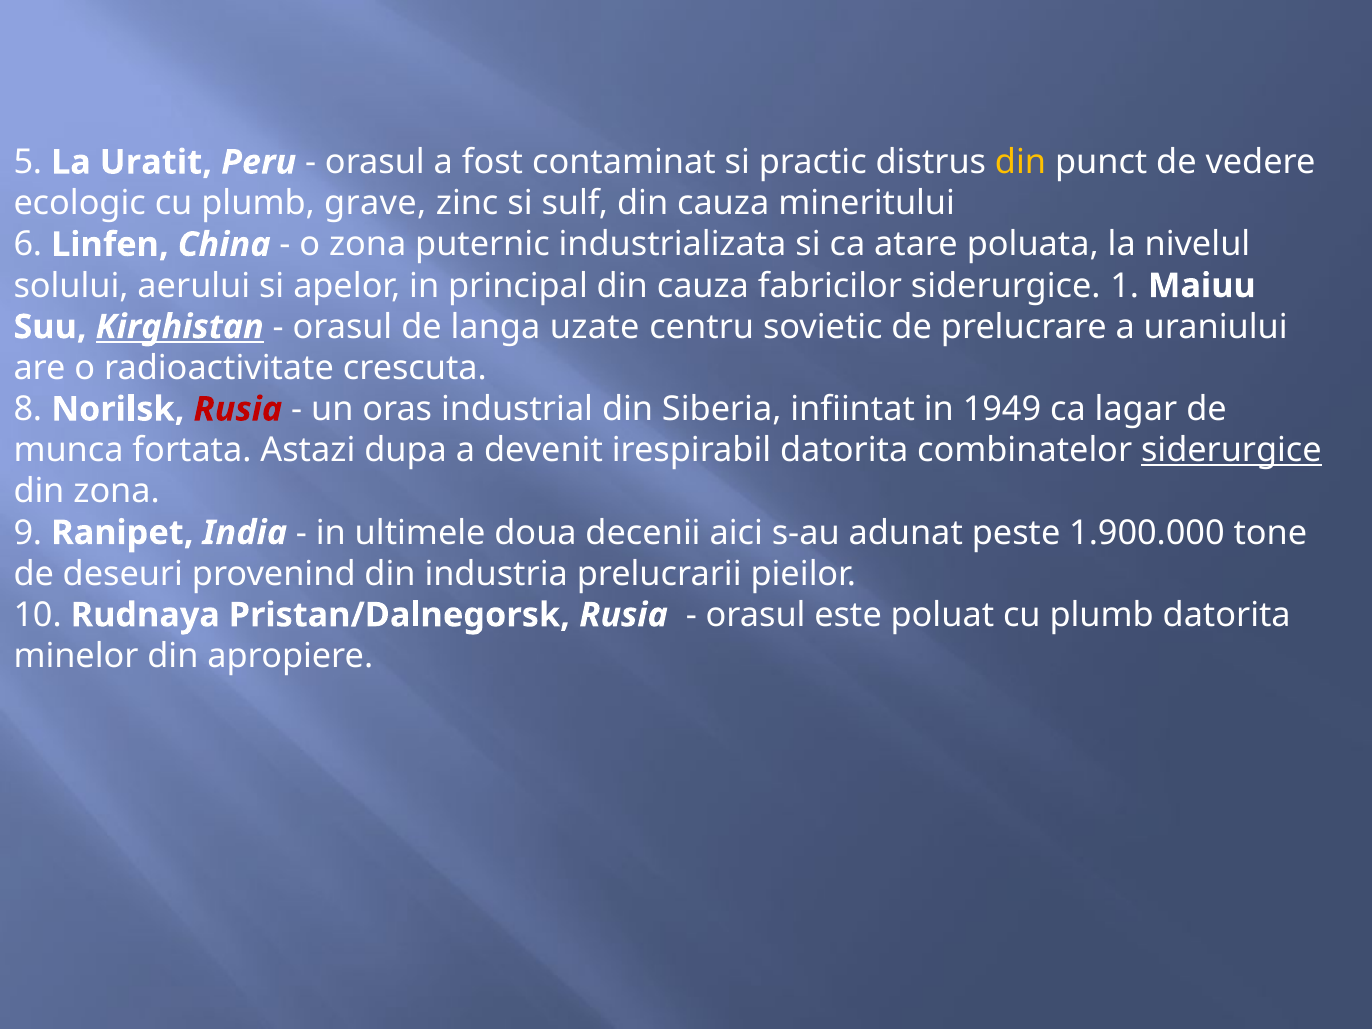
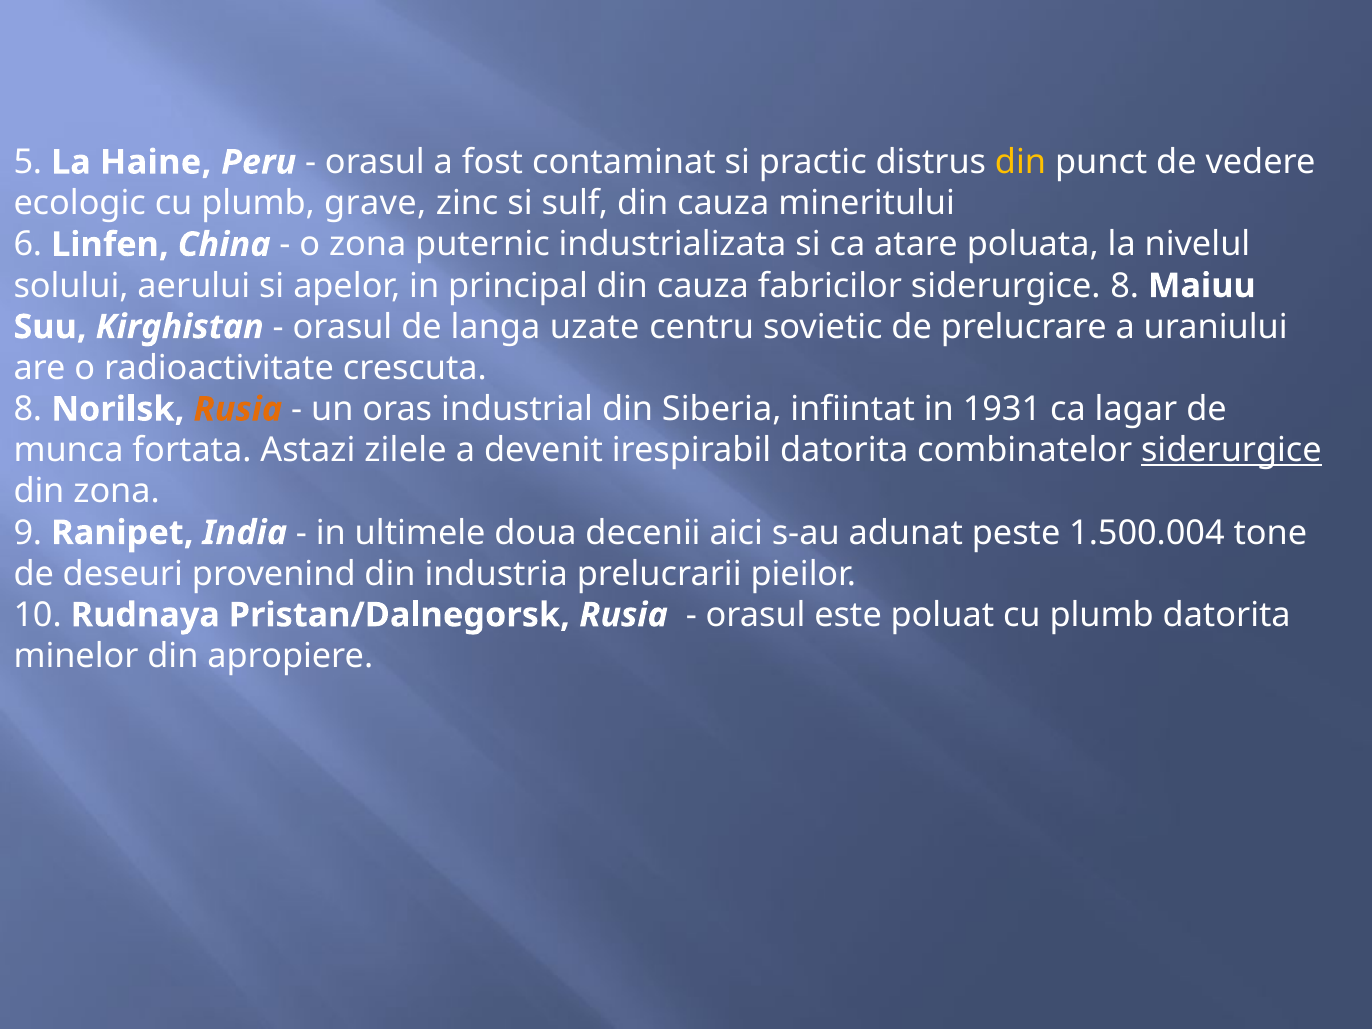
Uratit: Uratit -> Haine (156, 162)
siderurgice 1: 1 -> 8 (1125, 286)
Kirghistan underline: present -> none (180, 327)
Rusia colour: red -> orange (238, 409)
1949: 1949 -> 1931 (1002, 409)
dupa: dupa -> zilele (406, 450)
1.900.000: 1.900.000 -> 1.500.004 (1147, 533)
